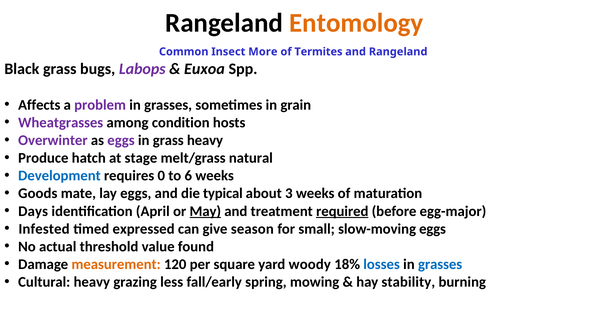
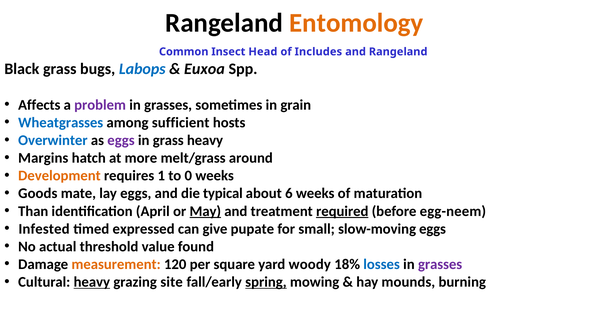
More: More -> Head (263, 52)
Termites: Termites -> Includes (318, 52)
Labops colour: purple -> blue (142, 69)
Wheatgrasses colour: purple -> blue (61, 122)
condition: condition -> sufficient (181, 122)
Overwinter colour: purple -> blue (53, 140)
Produce: Produce -> Margins (43, 158)
stage: stage -> more (141, 158)
natural: natural -> around (251, 158)
Development colour: blue -> orange (59, 175)
0: 0 -> 1 (161, 175)
6: 6 -> 0 (188, 175)
3: 3 -> 6 (289, 193)
Days: Days -> Than (33, 211)
egg-major: egg-major -> egg-neem (453, 211)
season: season -> pupate (252, 228)
grasses colour: blue -> purple (440, 264)
heavy underline: none -> present (92, 281)
less: less -> site (172, 281)
spring underline: none -> present (266, 281)
stability: stability -> mounds (408, 281)
